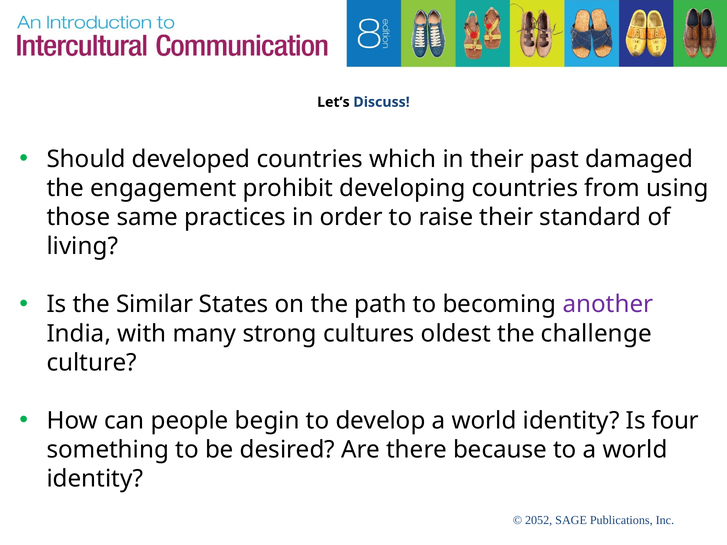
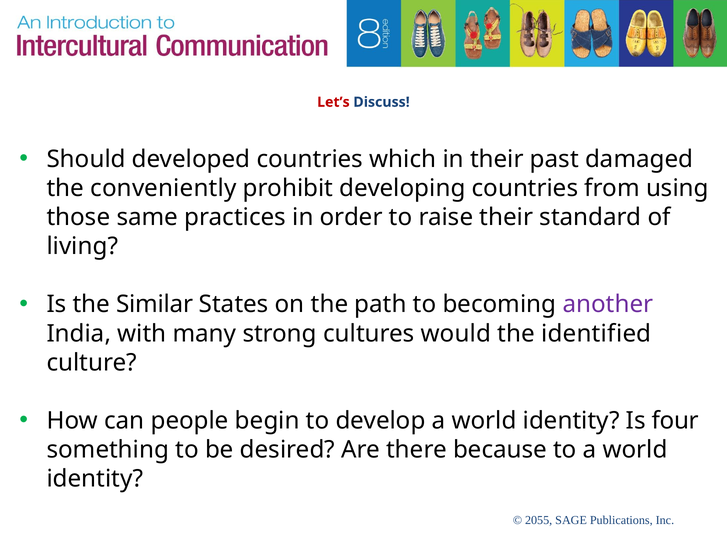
Let’s colour: black -> red (333, 102)
engagement: engagement -> conveniently (163, 188)
oldest: oldest -> would (456, 334)
challenge: challenge -> identified (596, 334)
2052: 2052 -> 2055 (539, 521)
